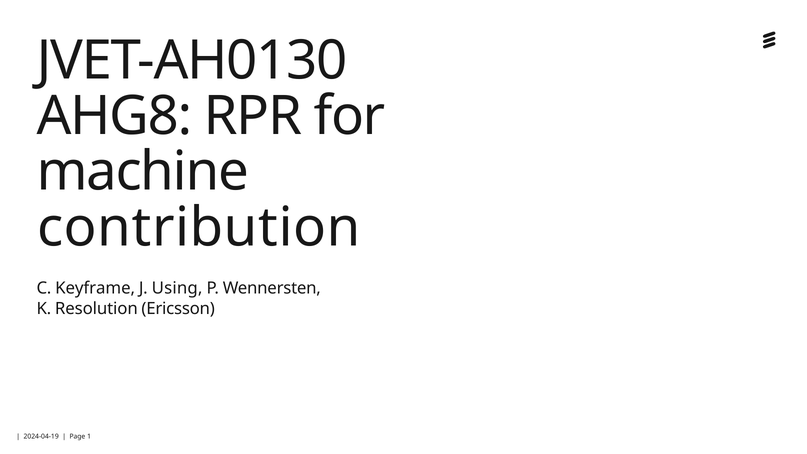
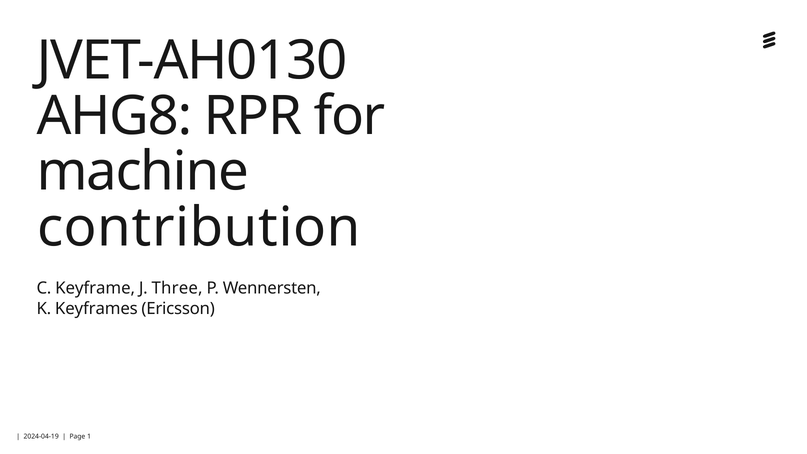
Using: Using -> Three (177, 288)
Resolution: Resolution -> Keyframes (96, 309)
